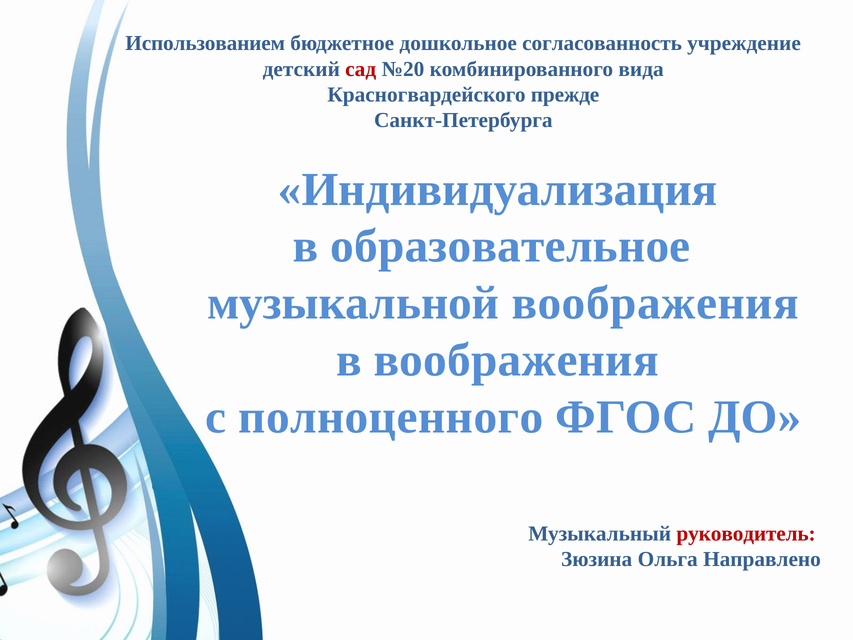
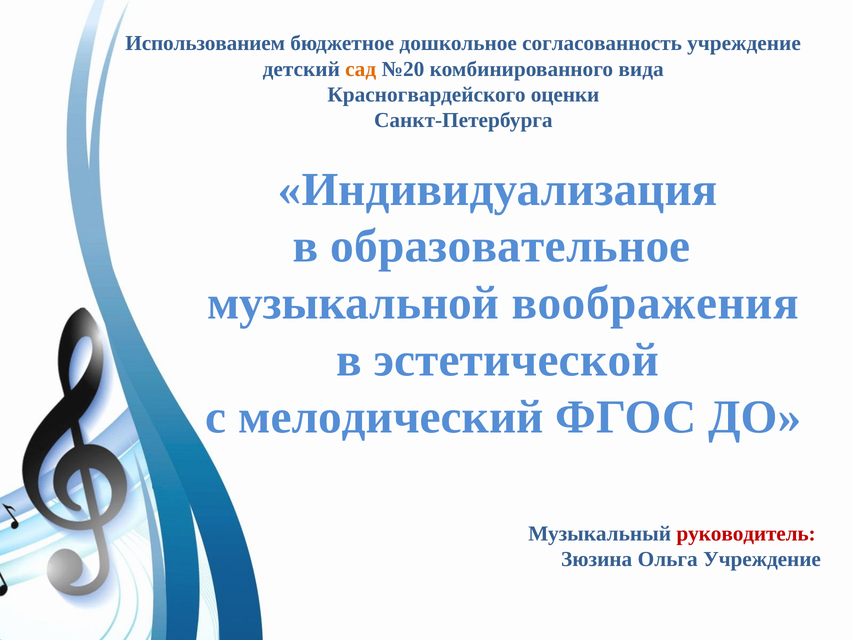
сад colour: red -> orange (361, 69)
прежде: прежде -> оценки (565, 95)
в воображения: воображения -> эстетической (516, 360)
полноценного: полноценного -> мелодический (391, 417)
Ольга Направлено: Направлено -> Учреждение (762, 559)
